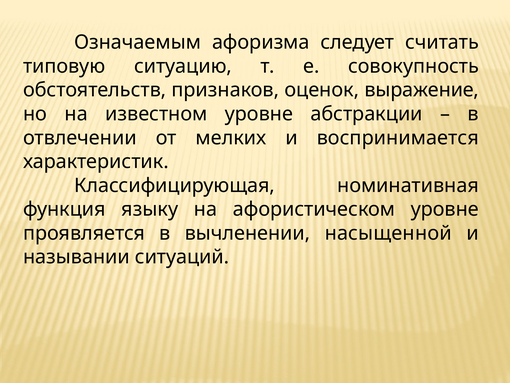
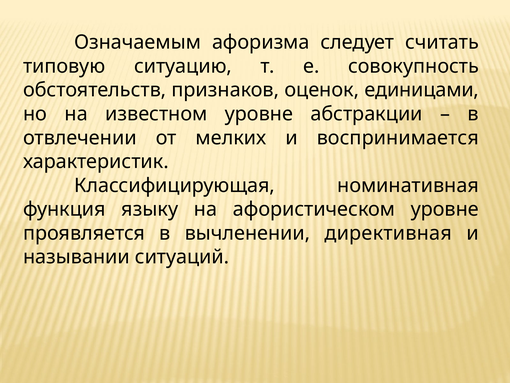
выражение: выражение -> единицами (422, 90)
насыщенной: насыщенной -> директивная (388, 233)
